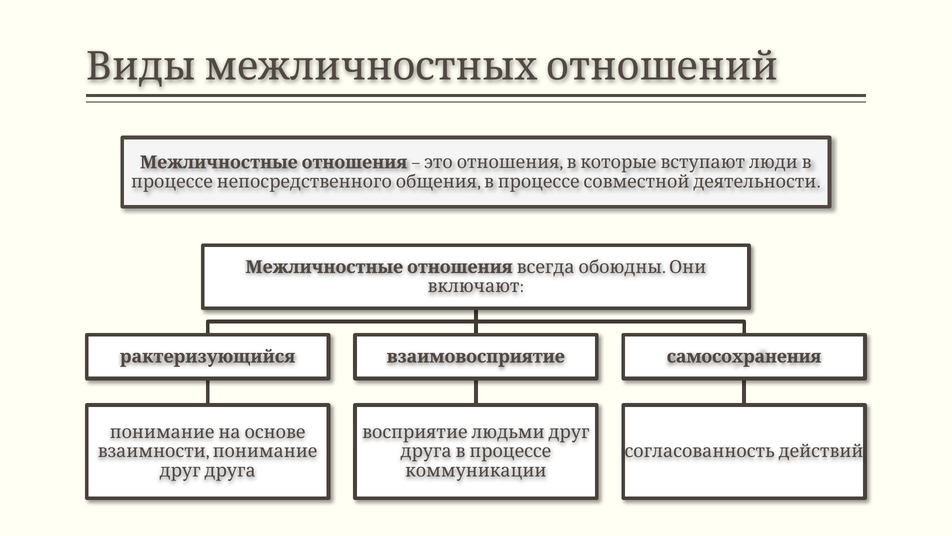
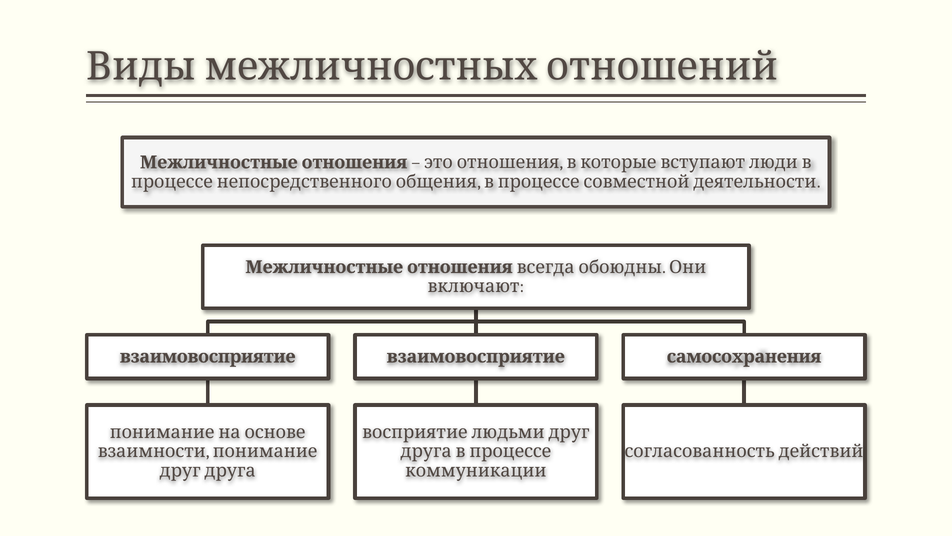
рактеризующийся: рактеризующийся -> взаимовосприятие (208, 356)
